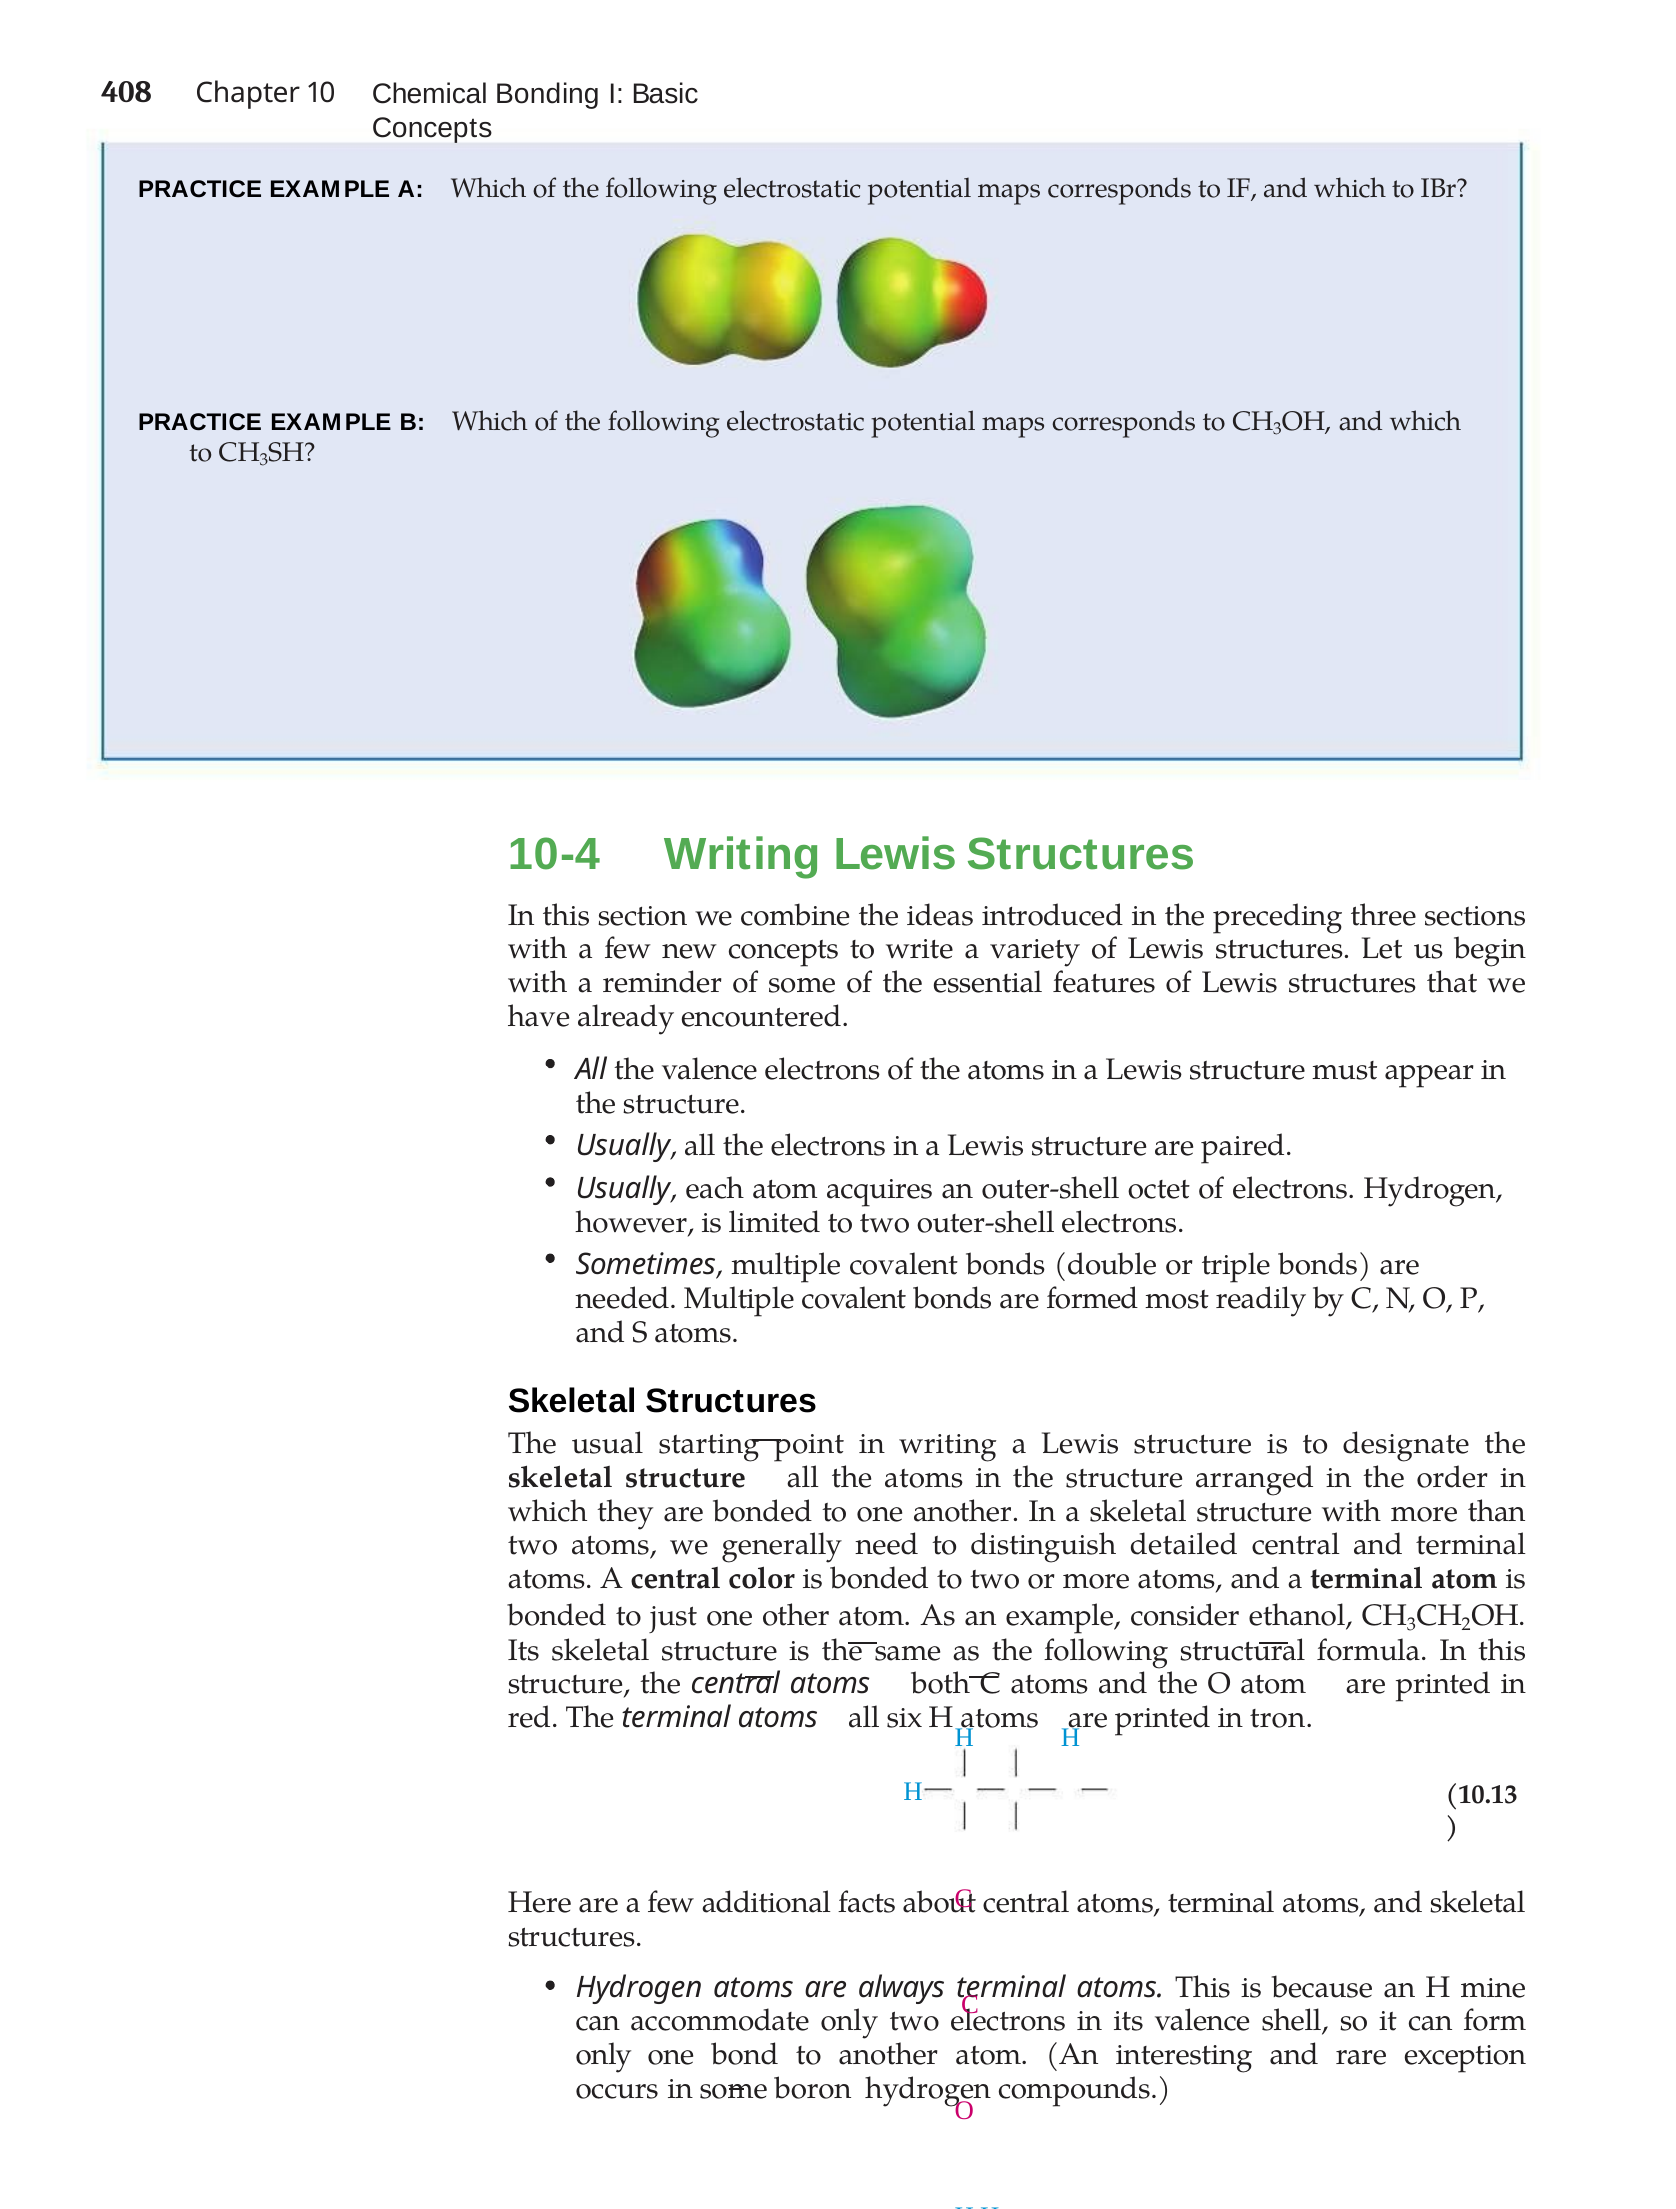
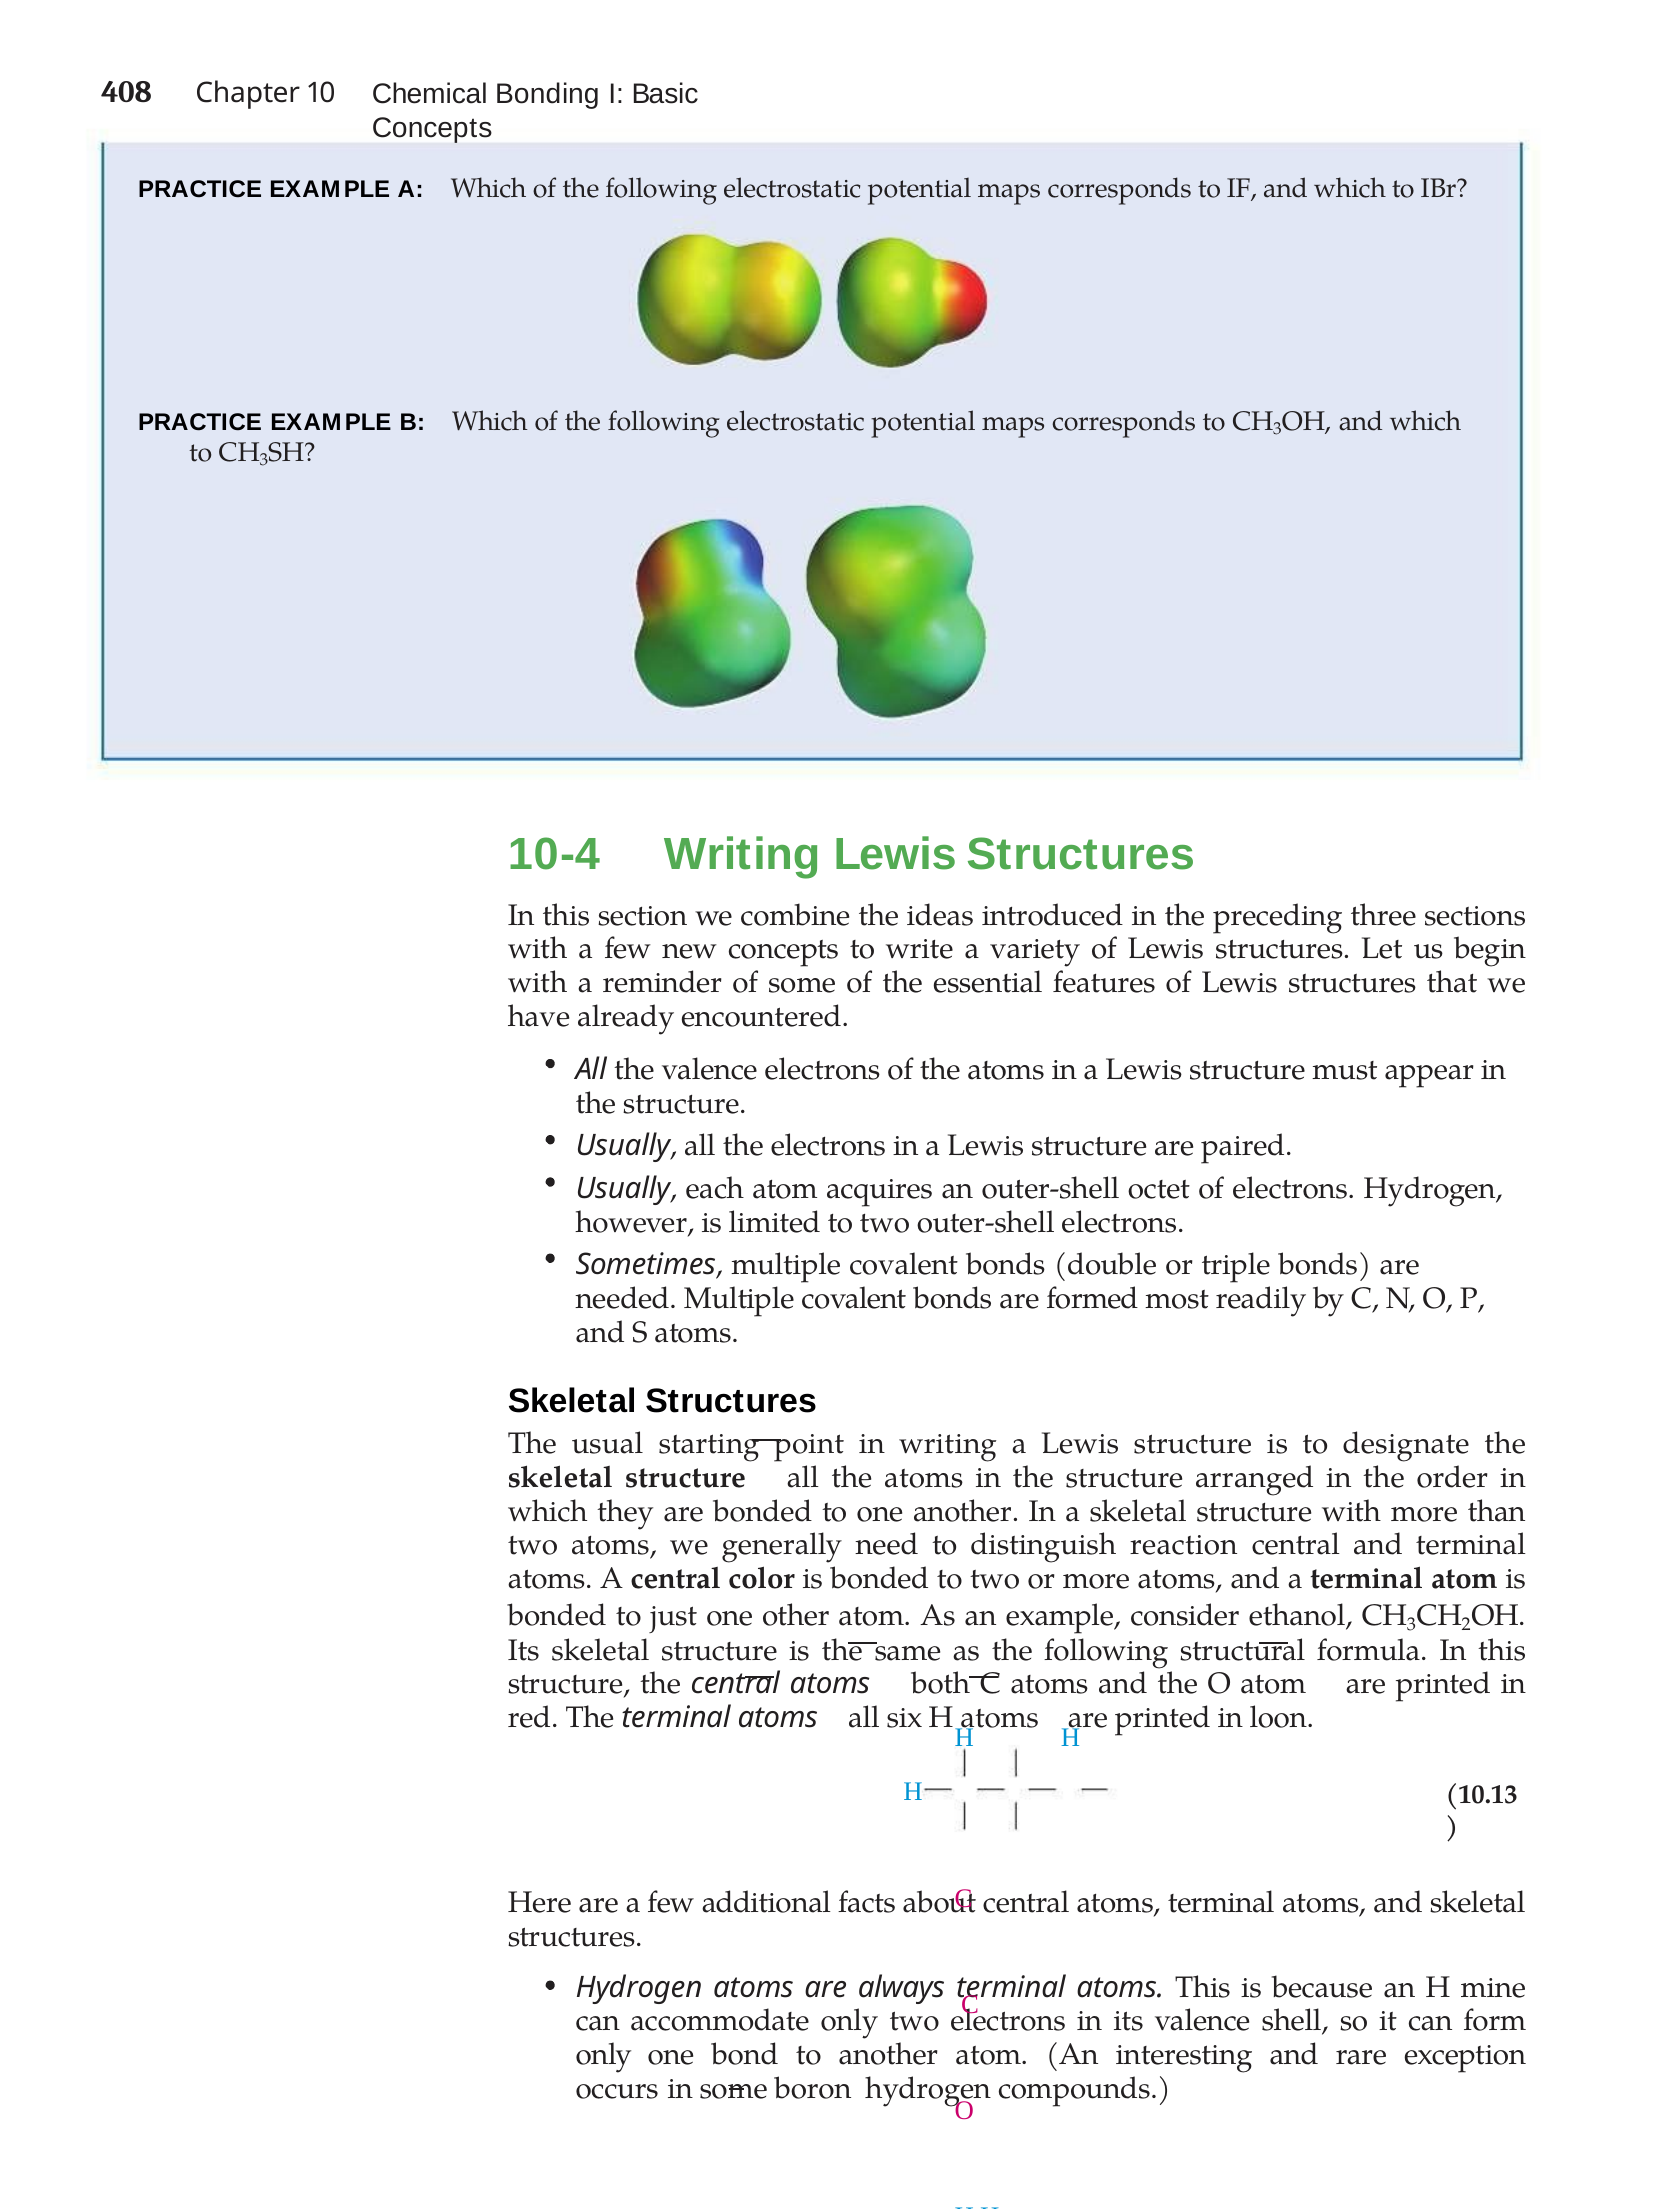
detailed: detailed -> reaction (1184, 1545)
tron: tron -> loon (1282, 1718)
